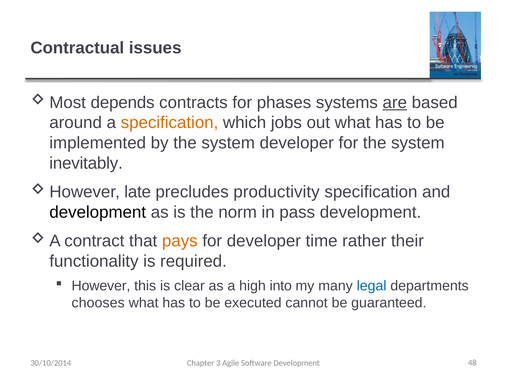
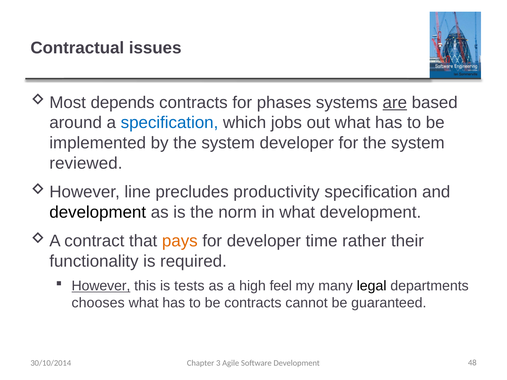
specification colour: orange -> blue (170, 123)
inevitably: inevitably -> reviewed (86, 163)
late: late -> line (138, 192)
in pass: pass -> what (297, 212)
However underline: none -> present (101, 286)
clear: clear -> tests (189, 286)
into: into -> feel (281, 286)
legal colour: blue -> black (372, 286)
be executed: executed -> contracts (253, 303)
